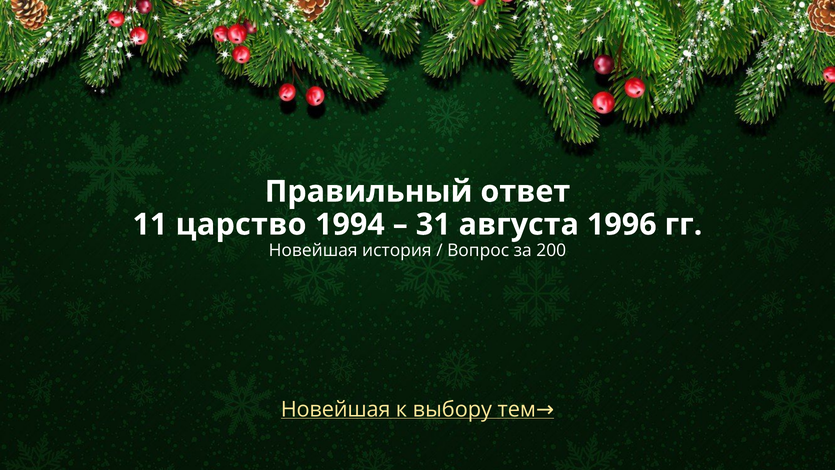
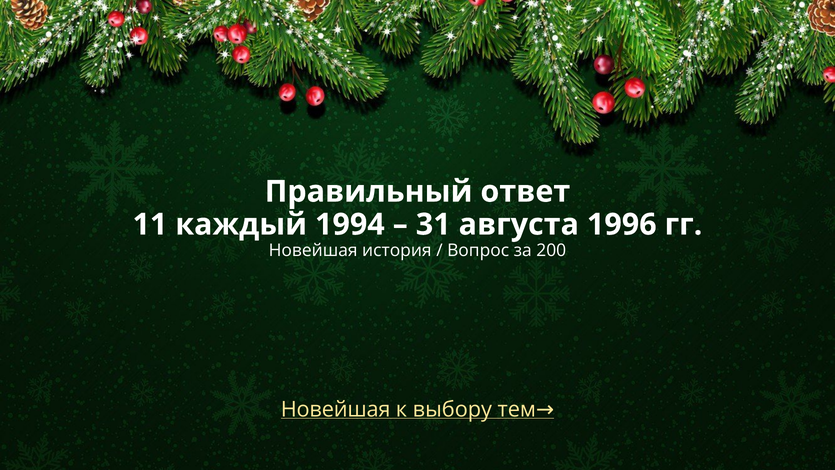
царство: царство -> каждый (241, 224)
